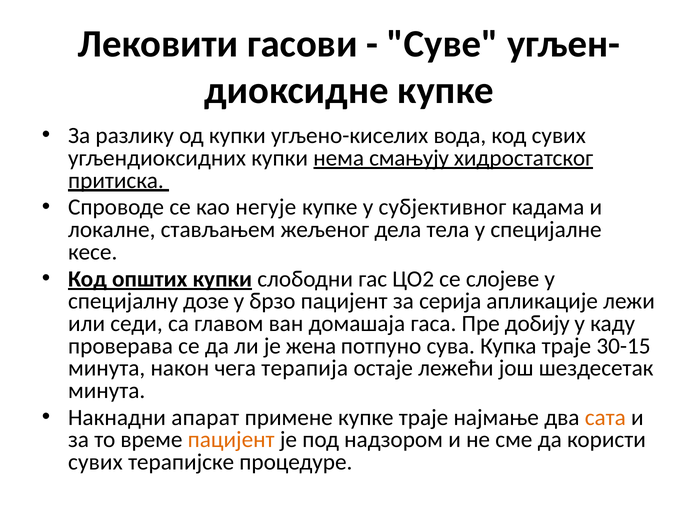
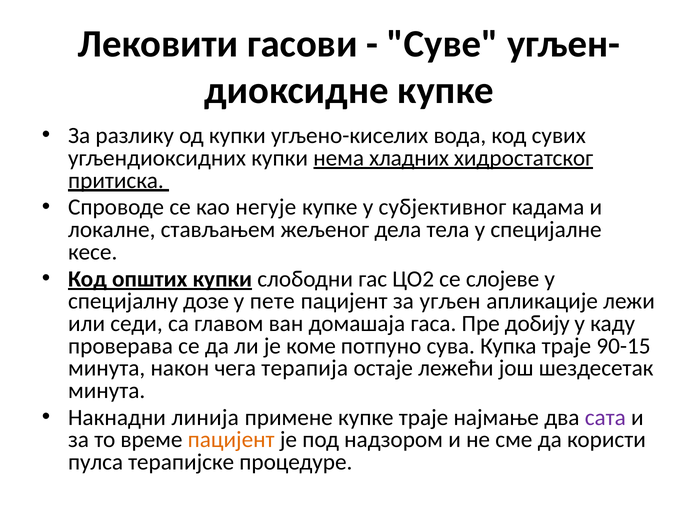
смањују: смањују -> хладних (409, 158)
брзо: брзо -> пете (272, 302)
серија: серија -> угљен (450, 302)
жена: жена -> коме (311, 346)
30-15: 30-15 -> 90-15 (624, 346)
апарат: апарат -> линија (205, 418)
сата colour: orange -> purple (605, 418)
сувих: сувих -> пулса (96, 463)
